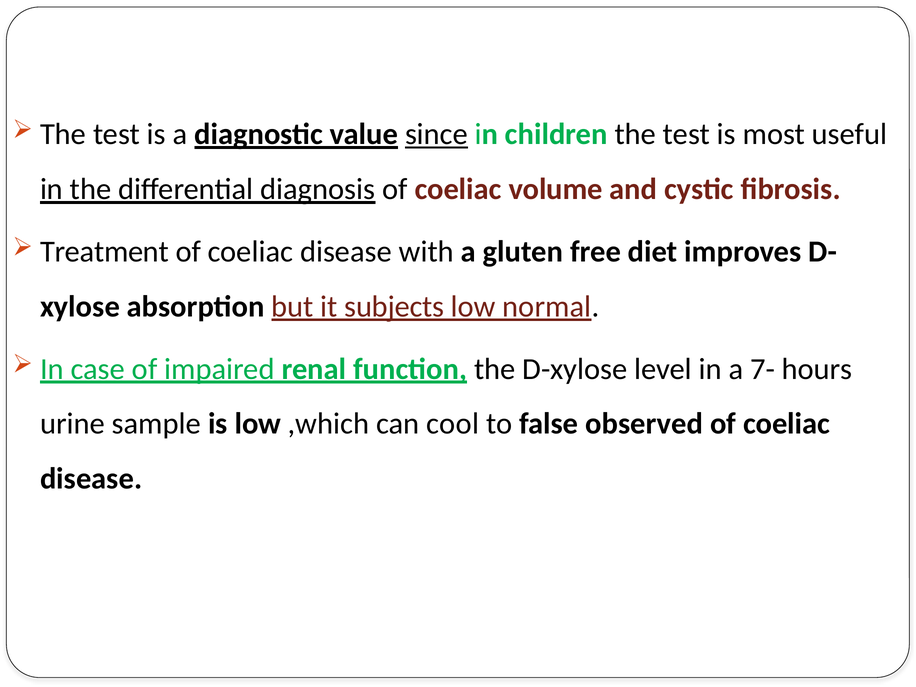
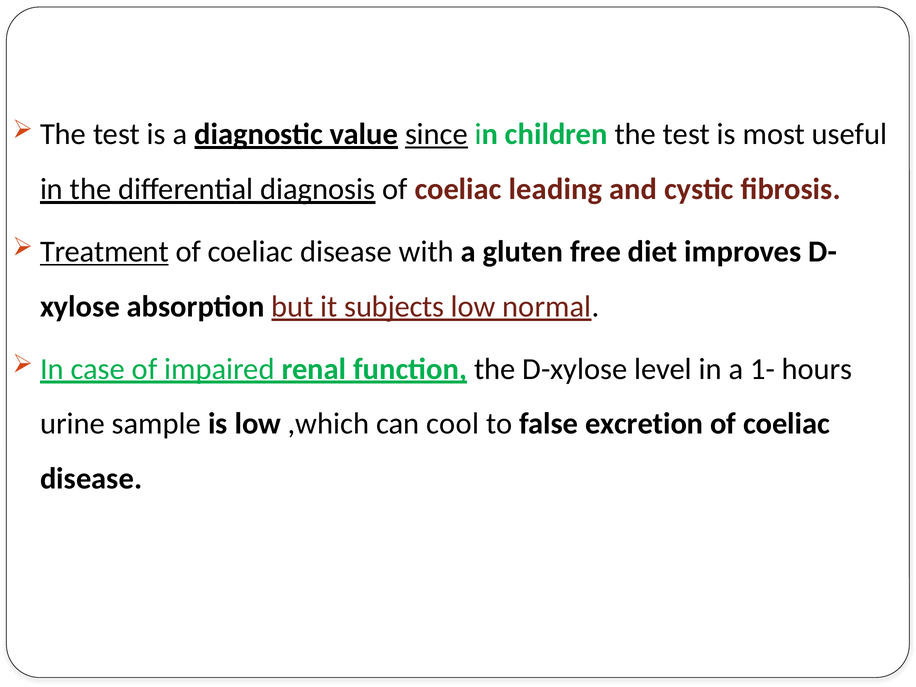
volume: volume -> leading (555, 189)
Treatment underline: none -> present (104, 252)
7-: 7- -> 1- (763, 369)
observed: observed -> excretion (644, 424)
